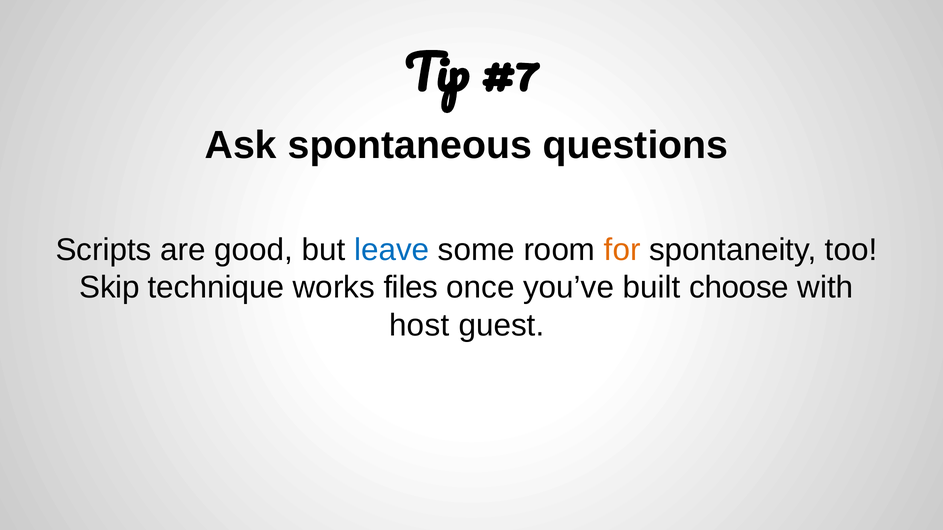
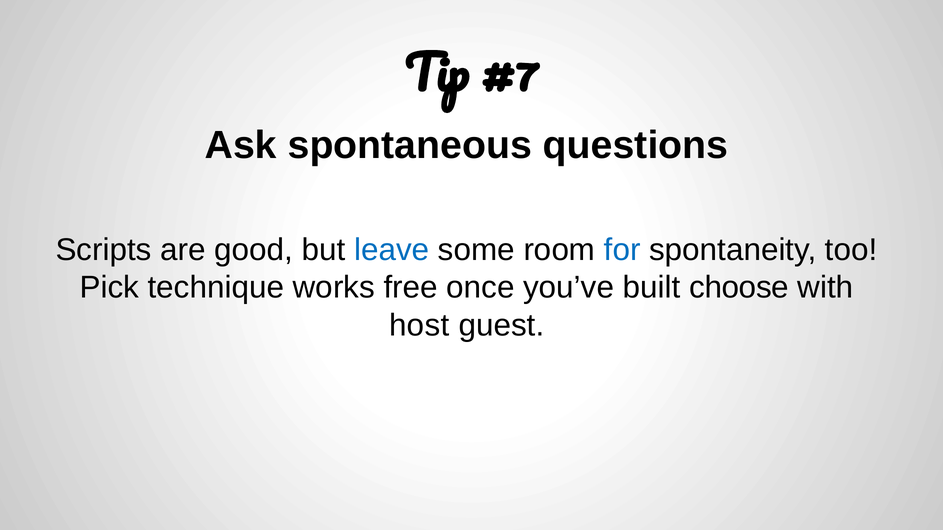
for colour: orange -> blue (622, 250)
Skip: Skip -> Pick (109, 288)
files: files -> free (411, 288)
